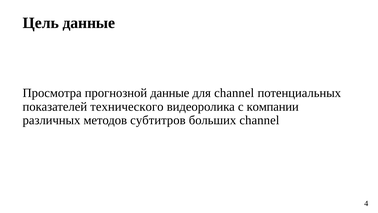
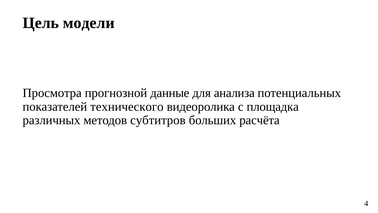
Цель данные: данные -> модели (89, 23)
для channel: channel -> анализа (234, 93)
компании: компании -> площадка (273, 106)
больших channel: channel -> расчёта (259, 120)
